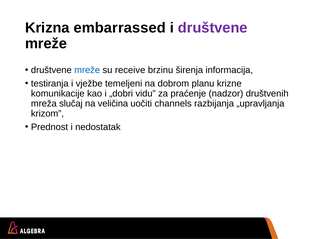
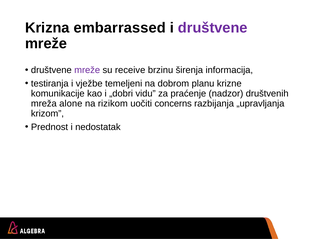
mreže colour: blue -> purple (87, 70)
slučaj: slučaj -> alone (71, 103)
veličina: veličina -> rizikom (113, 103)
channels: channels -> concerns (173, 103)
